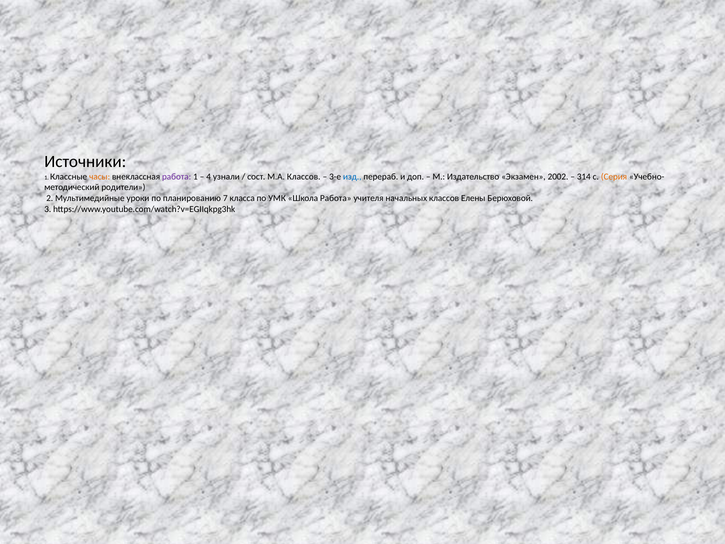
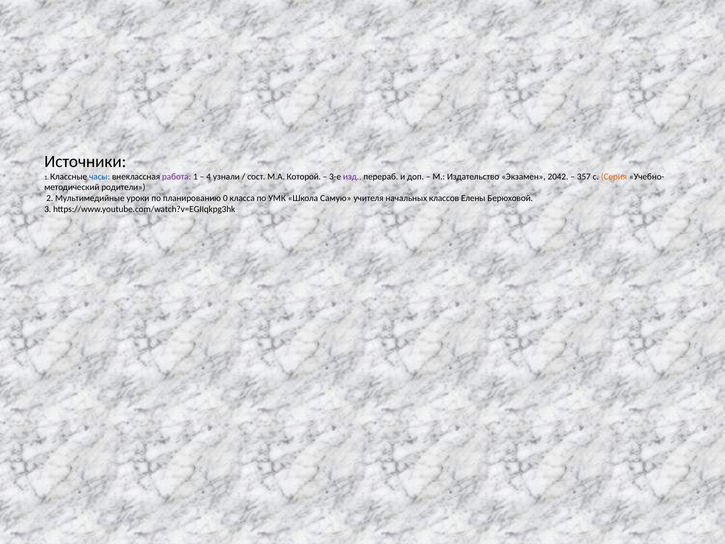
часы colour: orange -> blue (100, 177)
М.А Классов: Классов -> Которой (304, 177)
изд colour: blue -> purple (352, 177)
2002: 2002 -> 2042 (558, 177)
314: 314 -> 357 (584, 177)
7: 7 -> 0 (225, 198)
Школа Работа: Работа -> Самую (336, 198)
